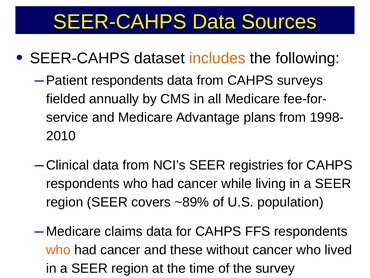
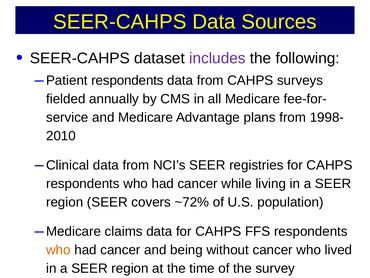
includes colour: orange -> purple (217, 58)
~89%: ~89% -> ~72% (192, 202)
these: these -> being (186, 250)
